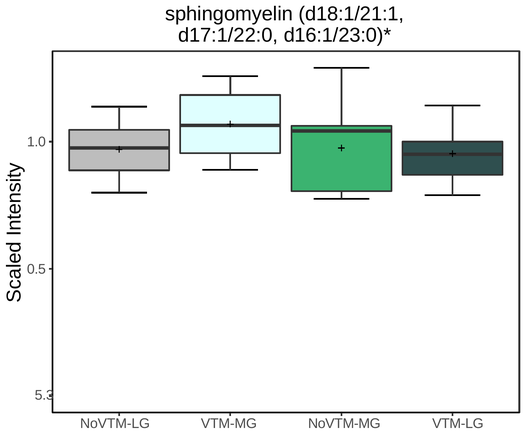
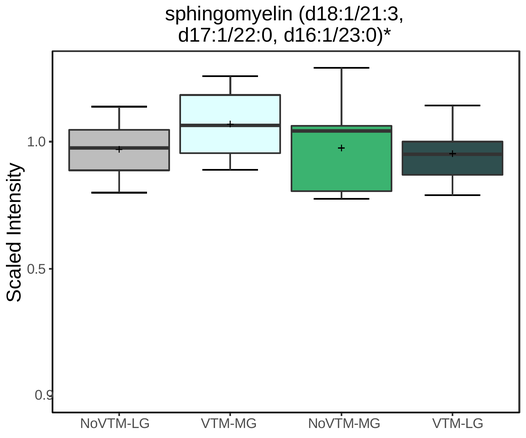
d18:1/21:1: d18:1/21:1 -> d18:1/21:3 (351, 14)
5.3: 5.3 -> 0.9 (44, 396)
